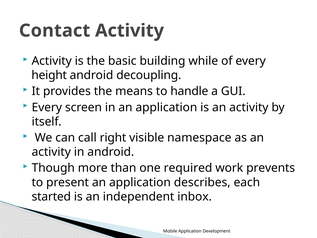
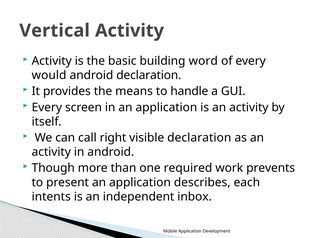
Contact: Contact -> Vertical (55, 31)
while: while -> word (203, 61)
height: height -> would (49, 75)
android decoupling: decoupling -> declaration (149, 75)
visible namespace: namespace -> declaration (199, 138)
started: started -> intents (51, 196)
